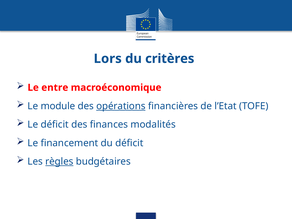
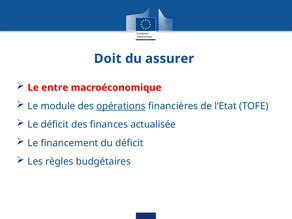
Lors: Lors -> Doit (108, 59)
critères: critères -> assurer (170, 59)
modalités: modalités -> actualisée (153, 125)
règles underline: present -> none (59, 162)
